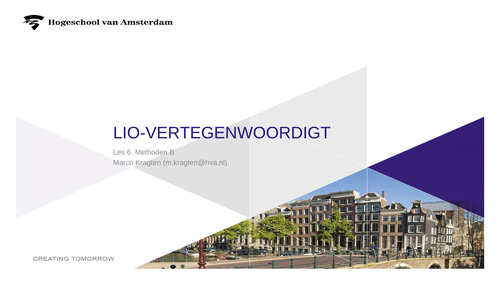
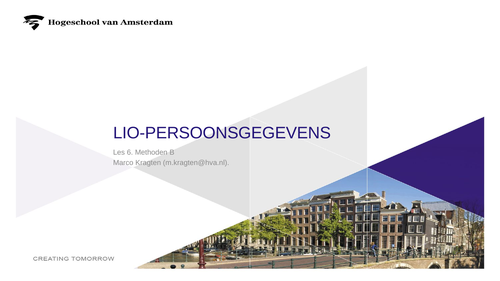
LIO-VERTEGENWOORDIGT: LIO-VERTEGENWOORDIGT -> LIO-PERSOONSGEGEVENS (222, 133)
